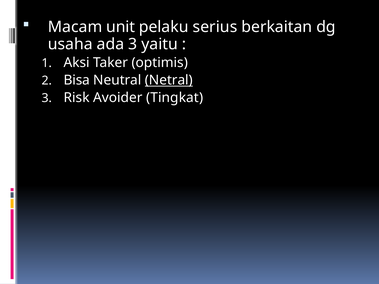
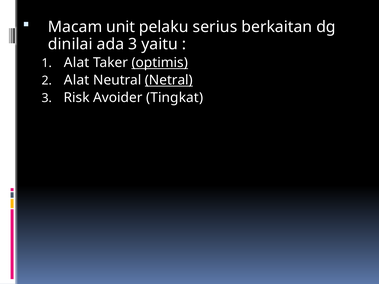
usaha: usaha -> dinilai (70, 44)
Aksi: Aksi -> Alat (77, 63)
optimis underline: none -> present (160, 63)
Bisa: Bisa -> Alat (77, 80)
